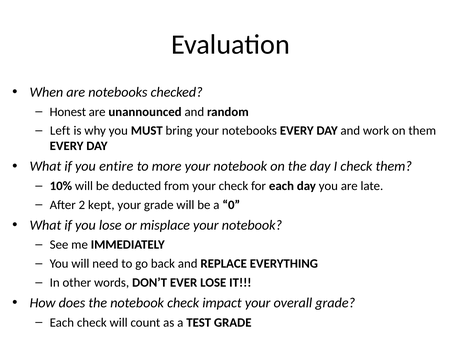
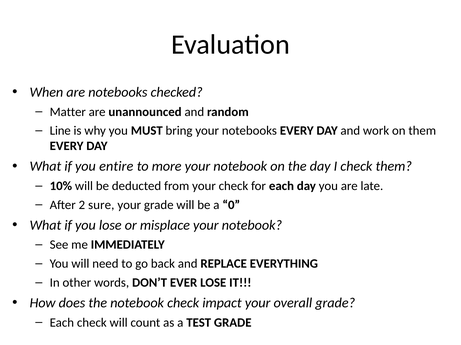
Honest: Honest -> Matter (68, 112)
Left: Left -> Line (60, 131)
kept: kept -> sure (101, 205)
